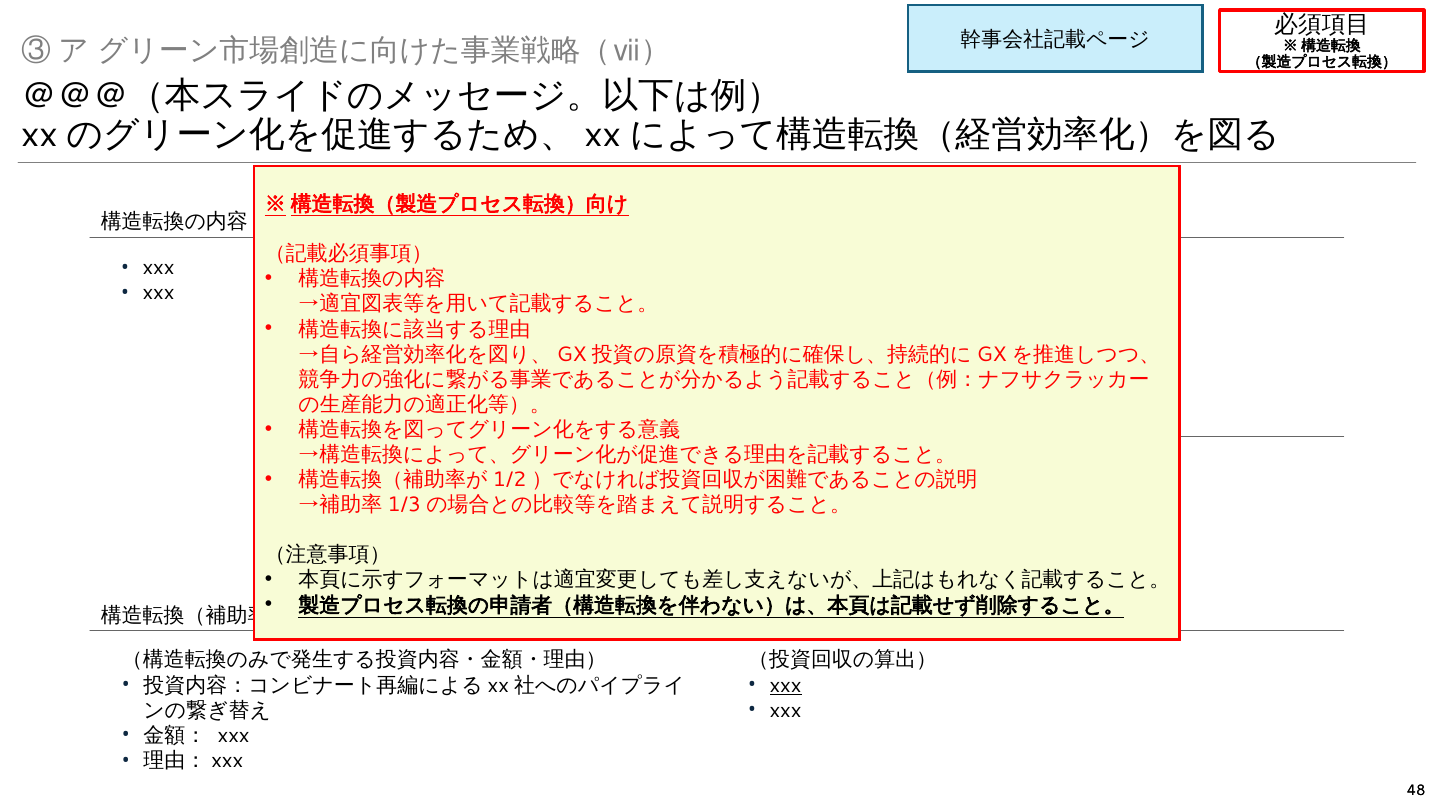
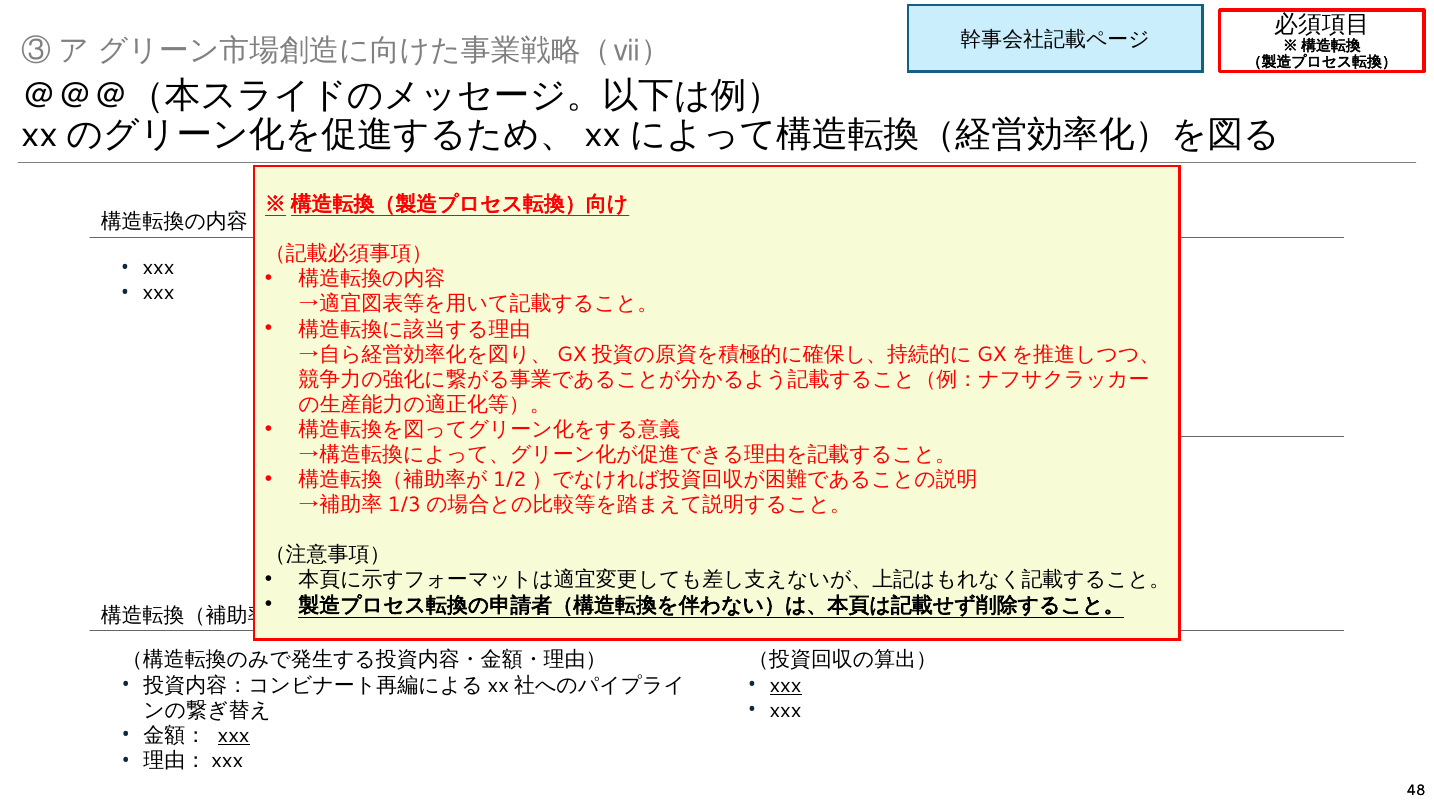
xxx underline: none -> present (234, 736)
